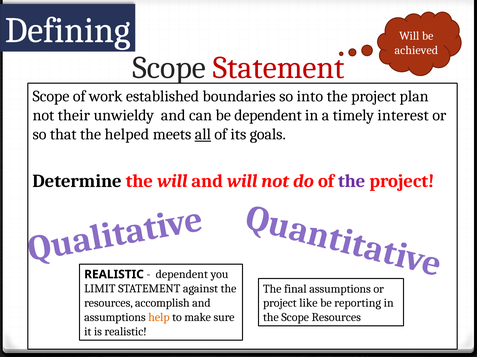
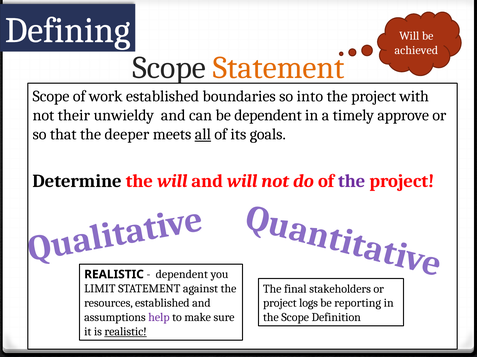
Statement colour: red -> orange (279, 68)
plan: plan -> with (414, 97)
interest: interest -> approve (403, 116)
helped: helped -> deeper (127, 135)
final assumptions: assumptions -> stakeholders (340, 289)
resources accomplish: accomplish -> established (162, 304)
like: like -> logs (309, 304)
help colour: orange -> purple (159, 318)
Scope Resources: Resources -> Definition (336, 318)
realistic underline: none -> present (126, 332)
